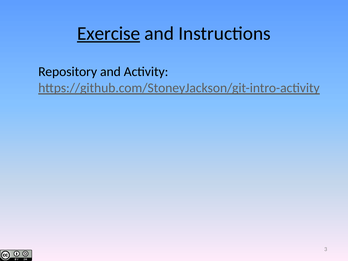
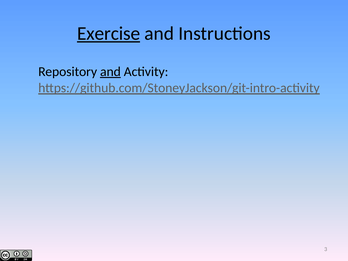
and underline: none -> present (110, 72)
